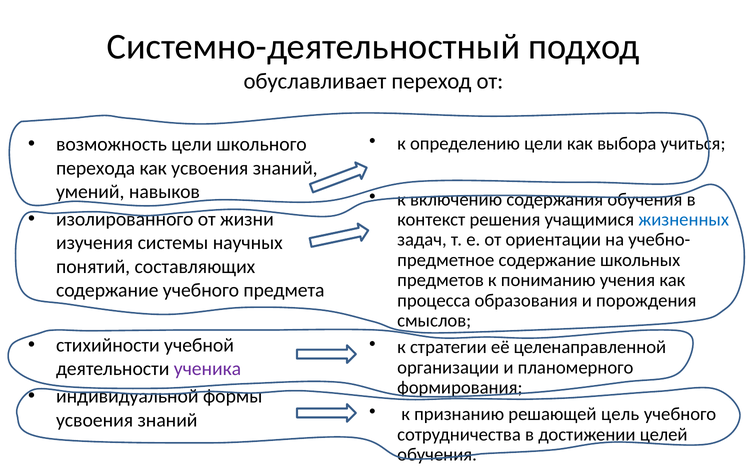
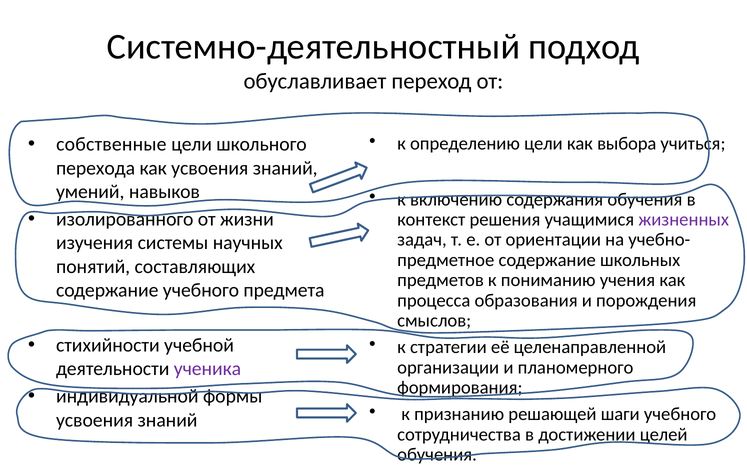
возможность: возможность -> собственные (111, 144)
жизненных colour: blue -> purple (684, 220)
цель: цель -> шаги (620, 414)
